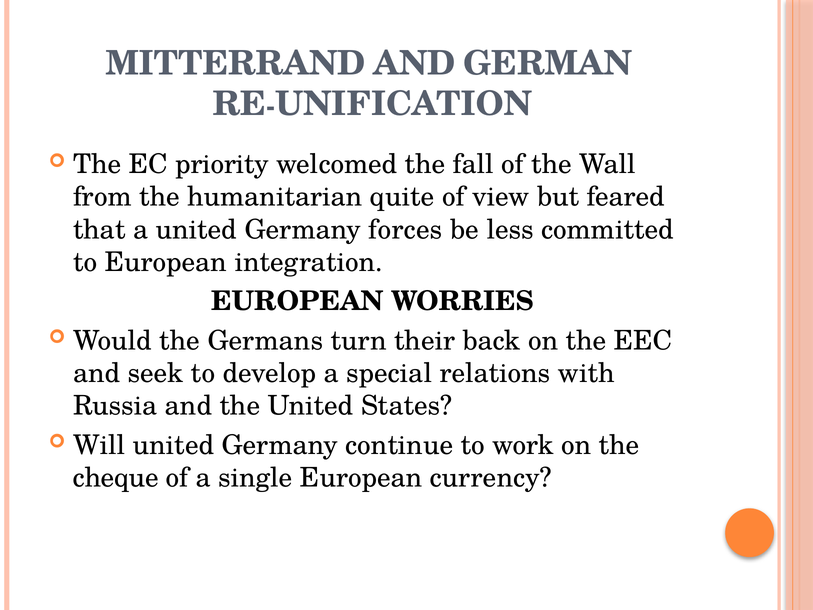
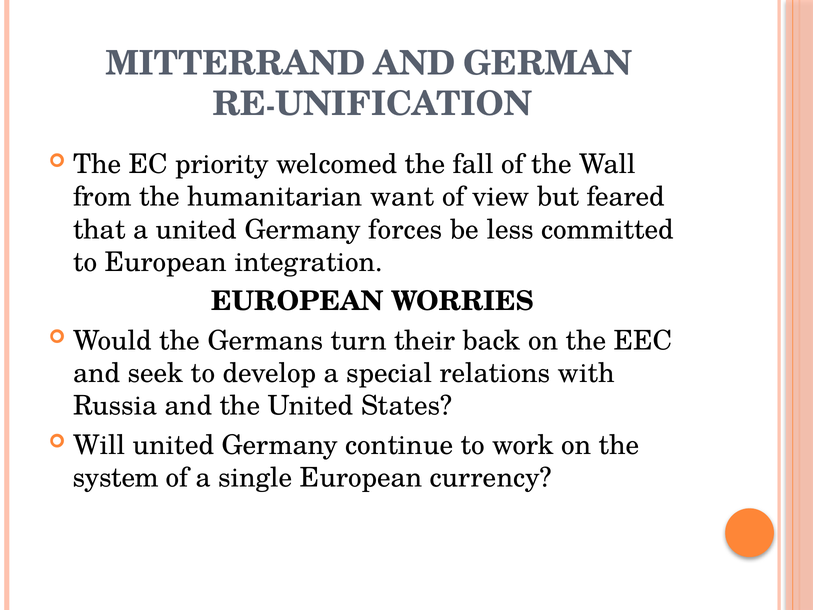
quite: quite -> want (402, 197)
cheque: cheque -> system (116, 477)
